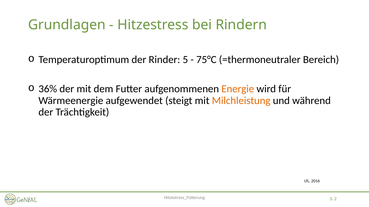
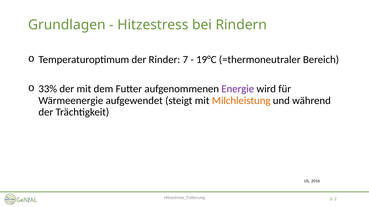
5: 5 -> 7 (185, 60)
75°C: 75°C -> 19°C (206, 60)
36%: 36% -> 33% (48, 89)
Energie colour: orange -> purple (238, 89)
